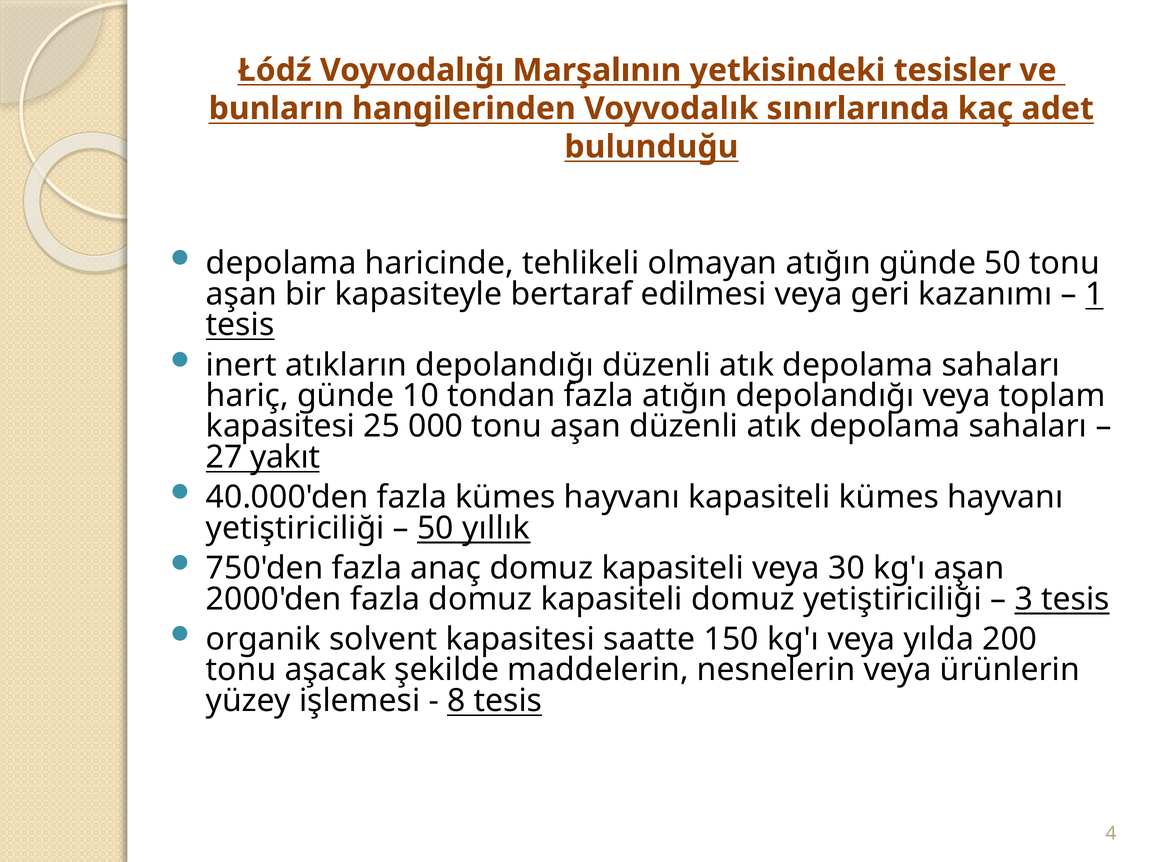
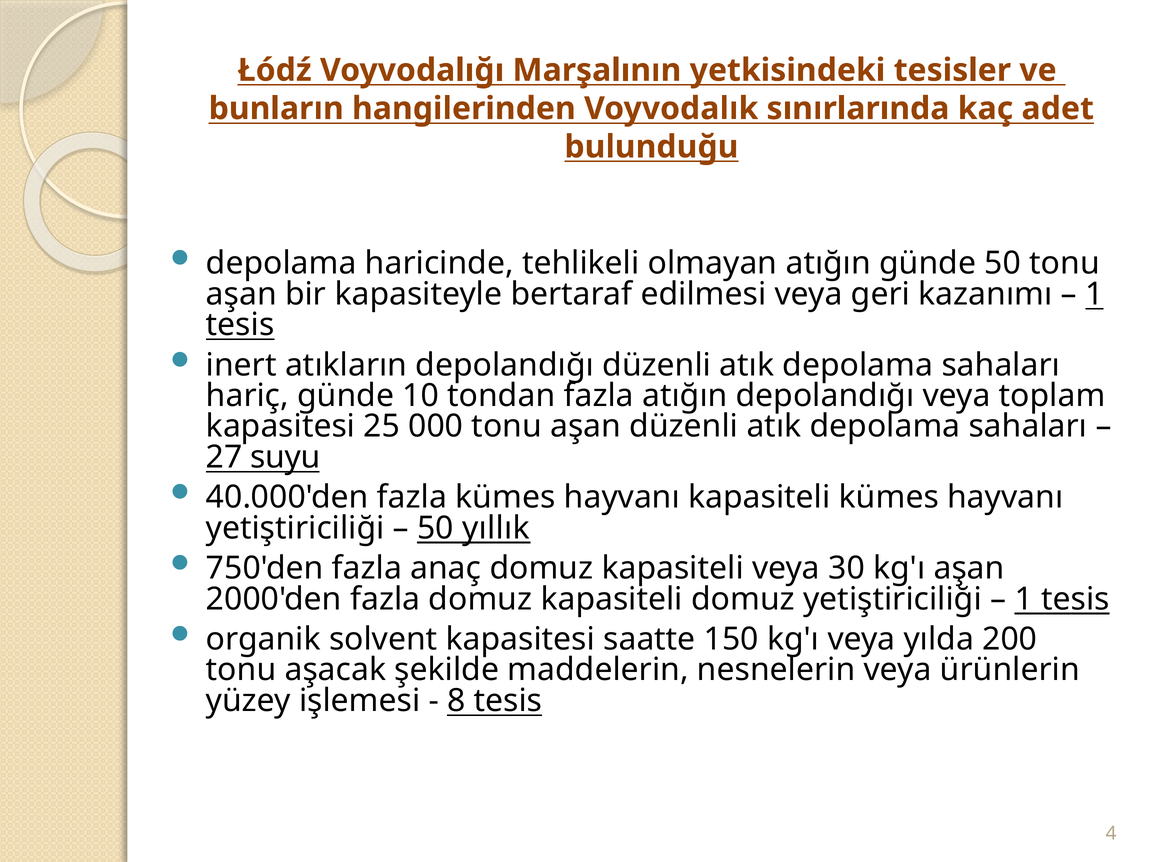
yakıt: yakıt -> suyu (285, 457)
3: 3 -> 1 (1024, 599)
